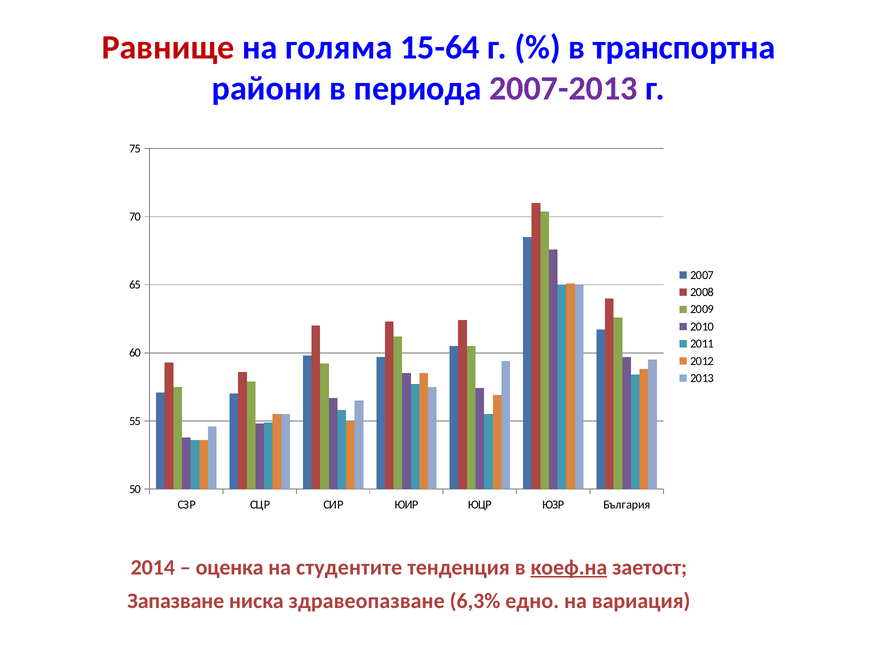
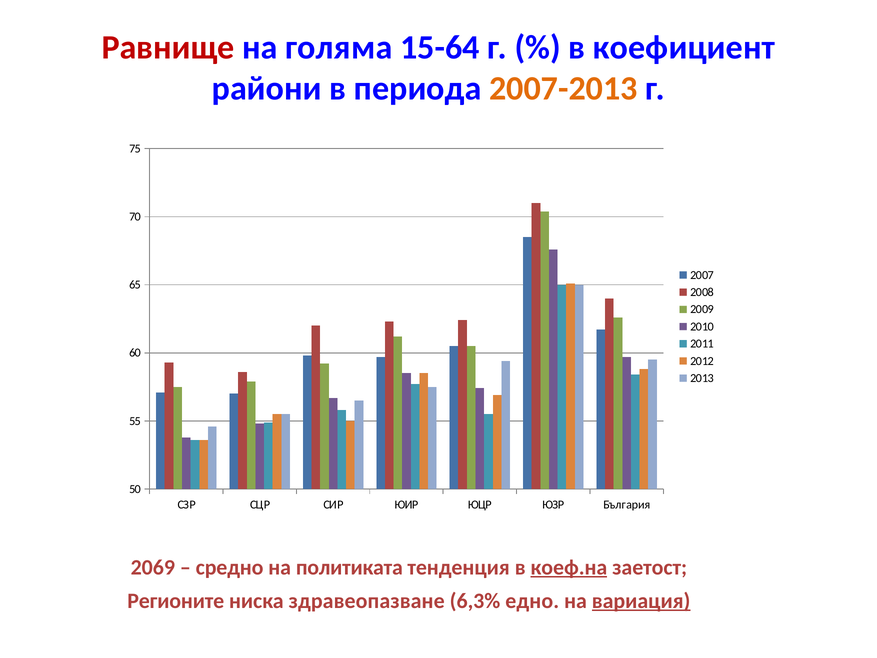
транспортна: транспортна -> коефициент (684, 48)
2007-2013 colour: purple -> orange (563, 89)
2014: 2014 -> 2069 (153, 567)
оценка: оценка -> средно (230, 567)
студентите: студентите -> политиката (349, 567)
Запазване: Запазване -> Регионите (176, 601)
вариация underline: none -> present (641, 601)
